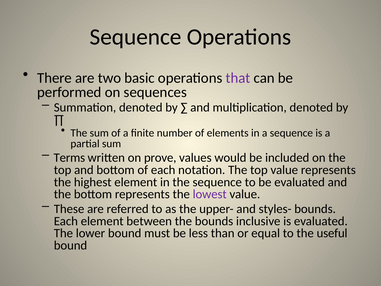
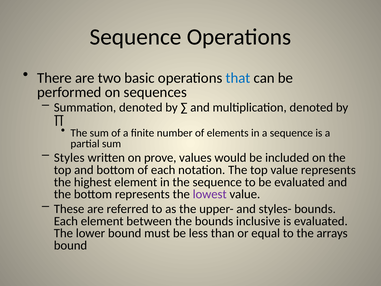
that colour: purple -> blue (238, 78)
Terms: Terms -> Styles (69, 158)
useful: useful -> arrays (332, 233)
